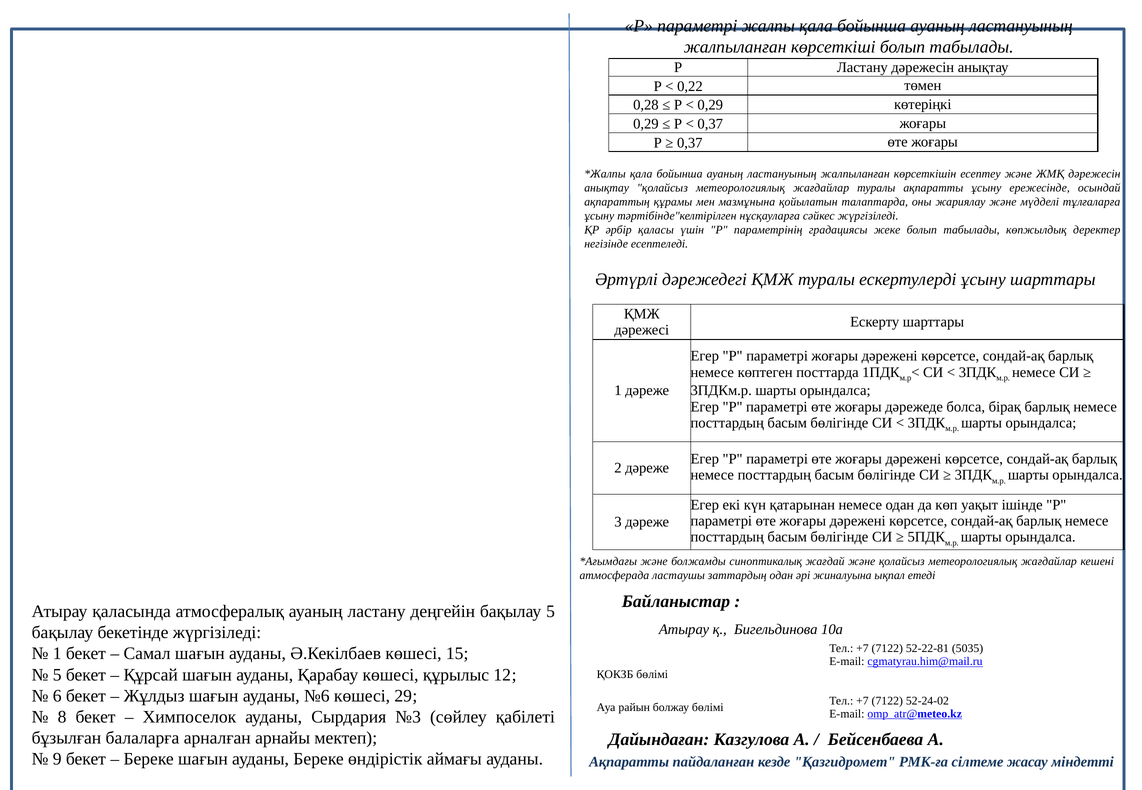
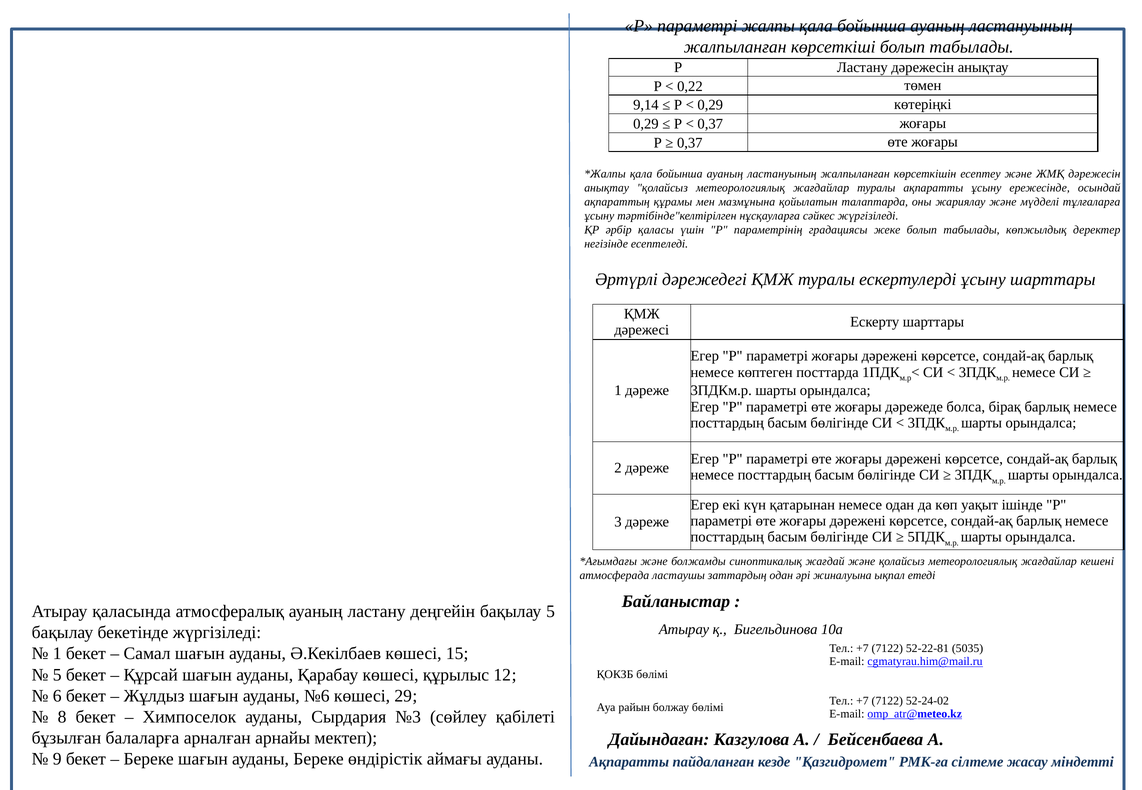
0,28: 0,28 -> 9,14 (646, 105)
